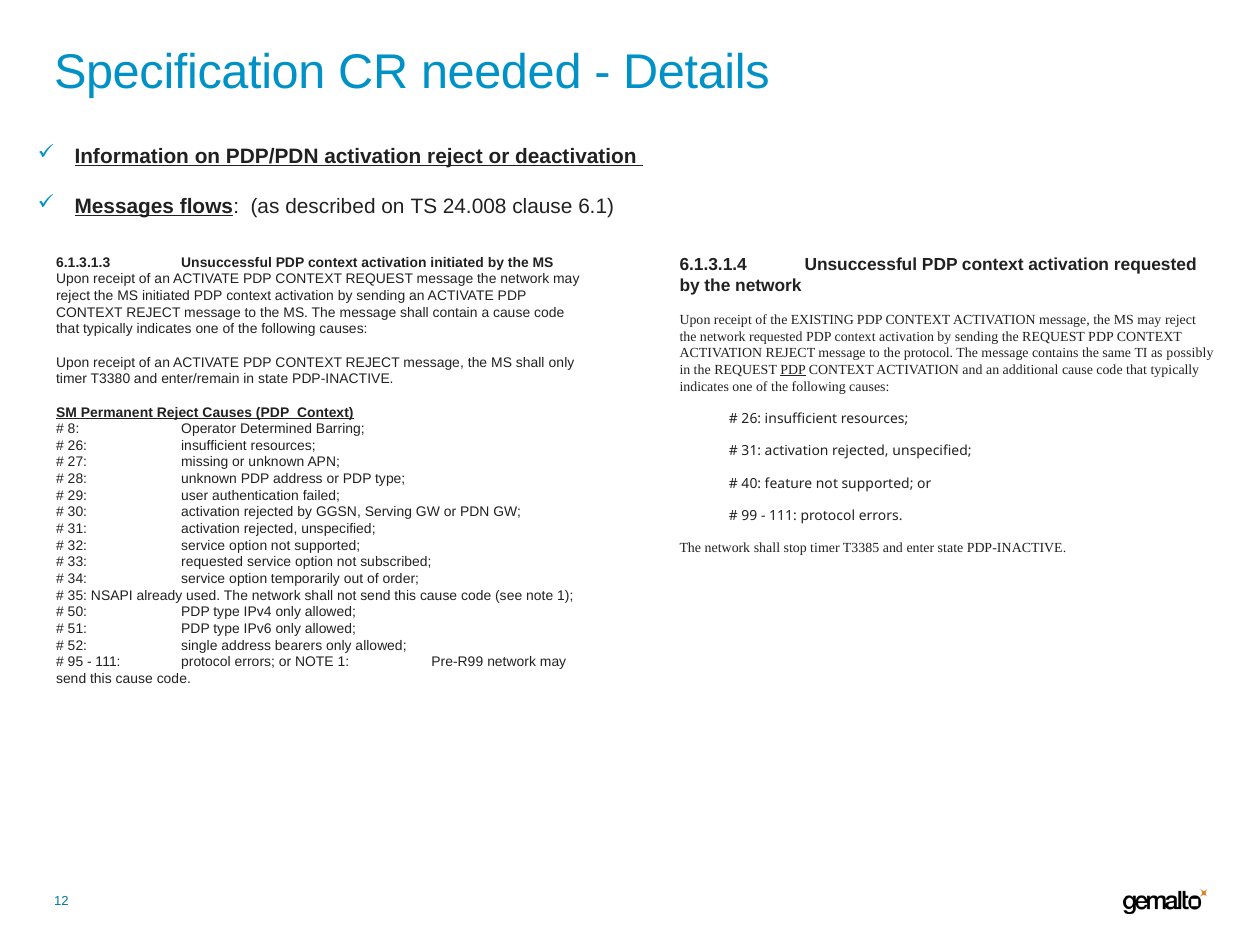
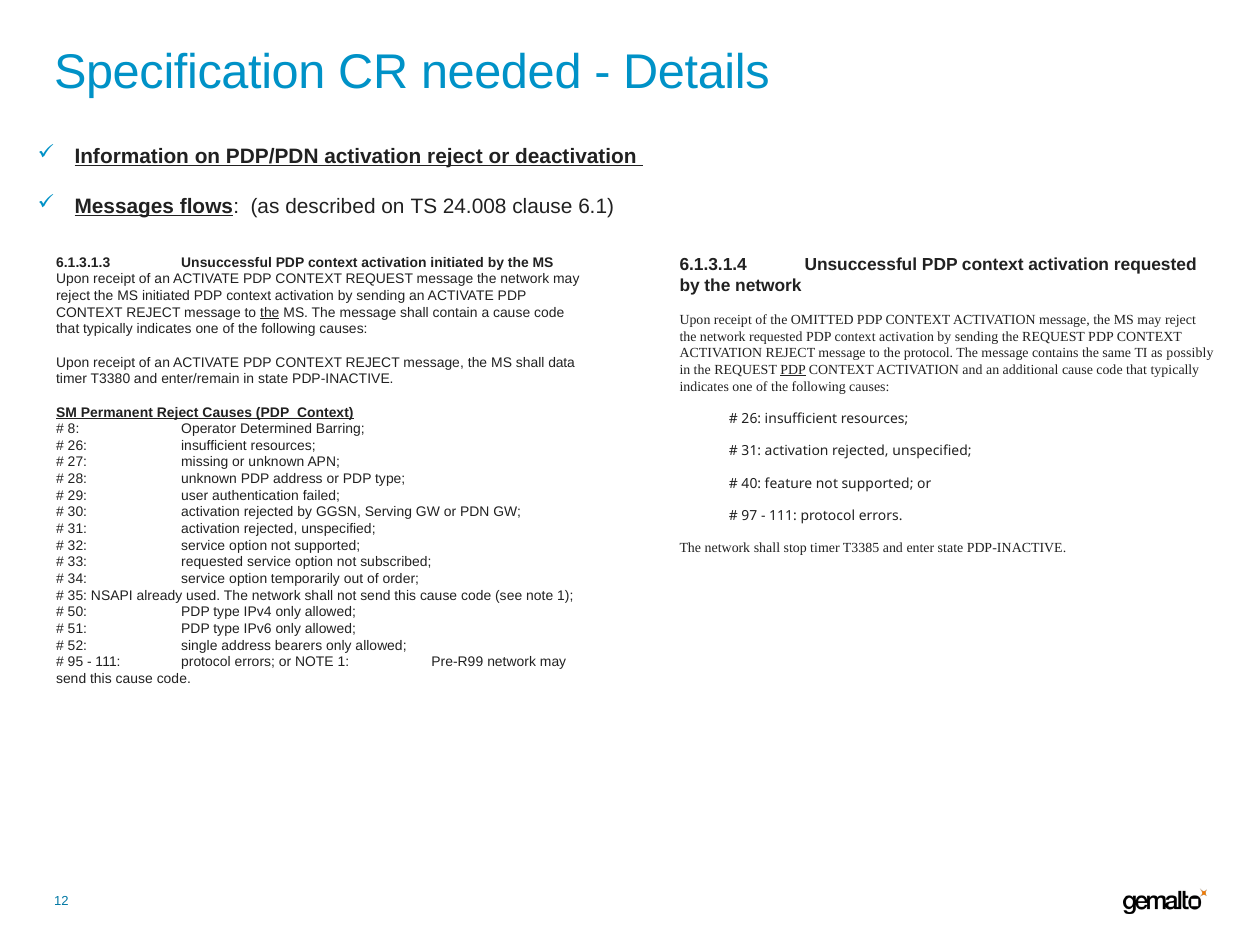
the underline: none -> present (270, 312)
EXISTING: EXISTING -> OMITTED (822, 320)
shall only: only -> data (562, 362)
99: 99 -> 97 (749, 516)
